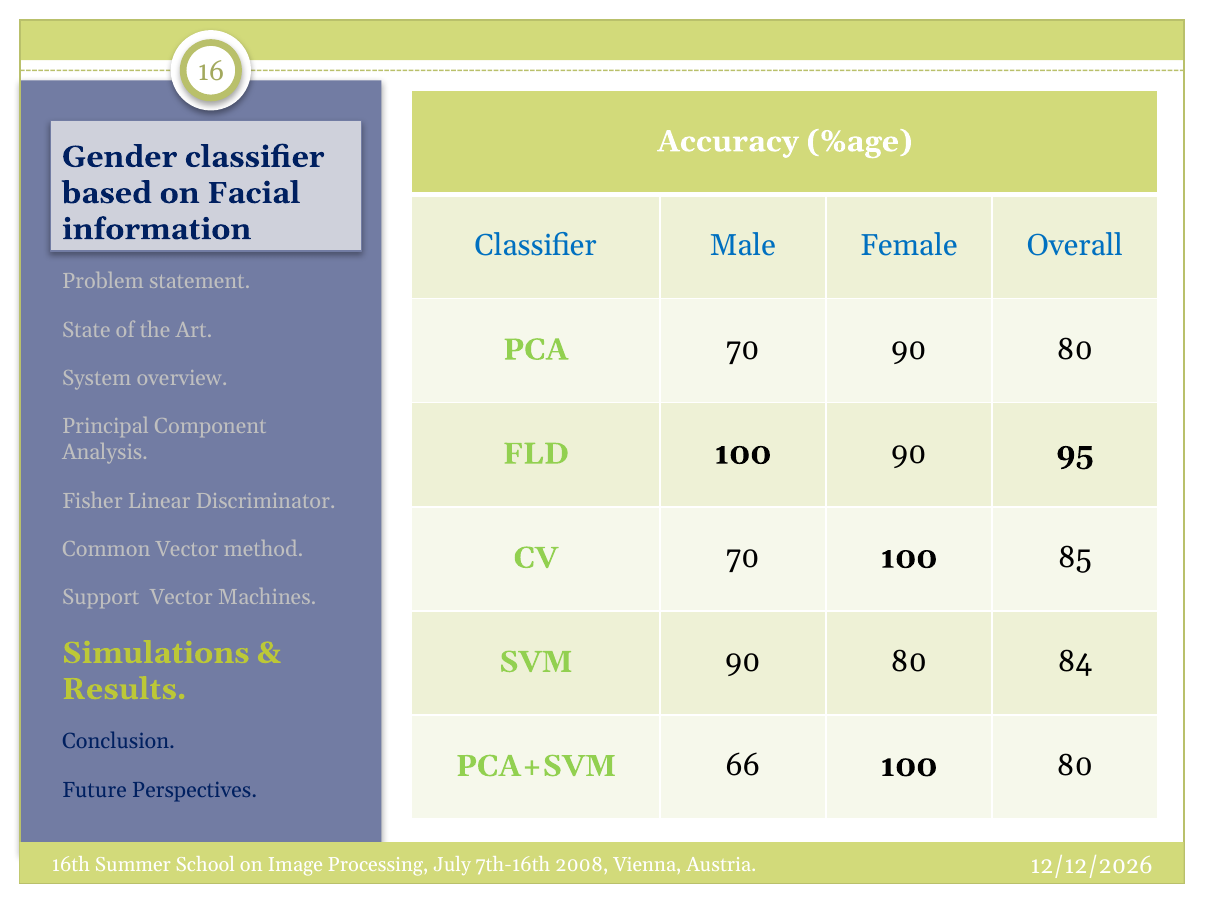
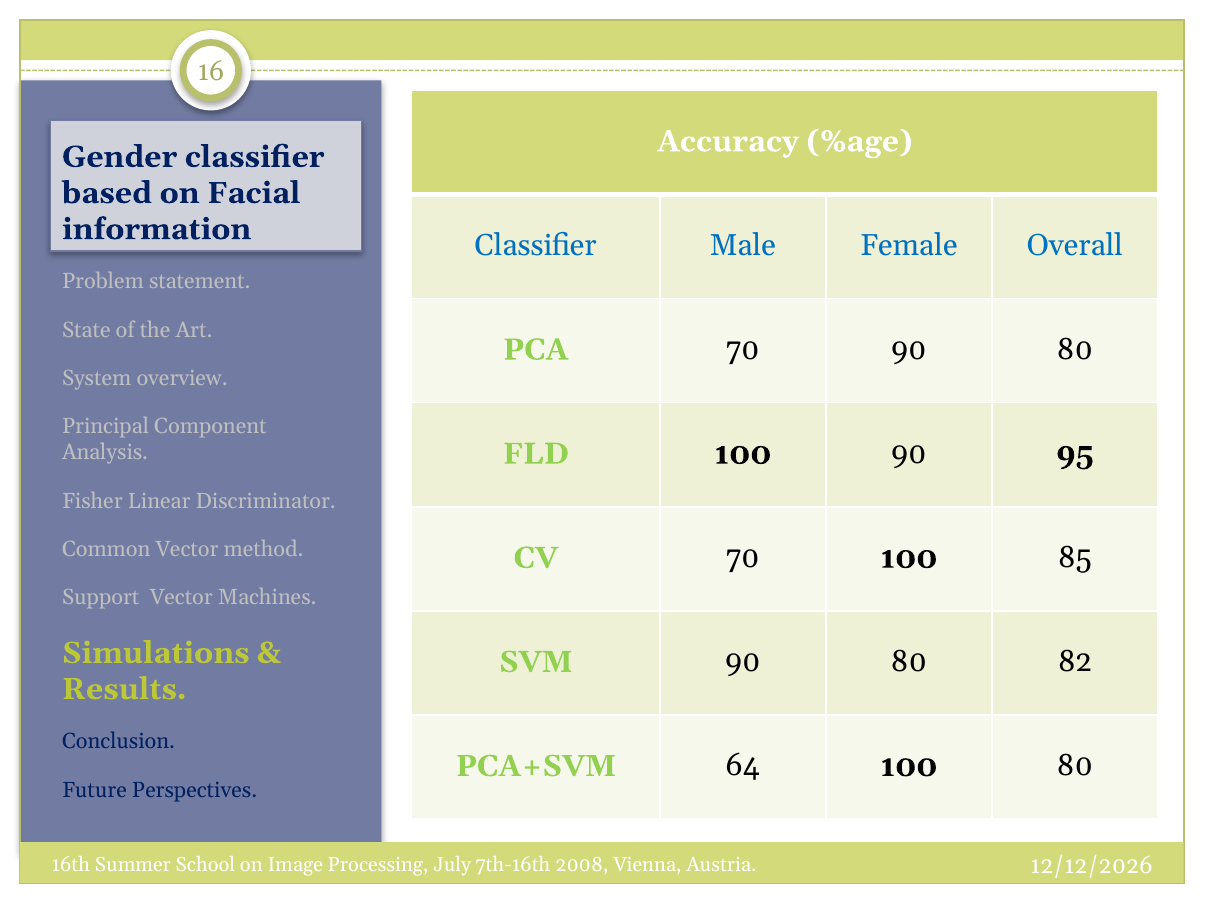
84: 84 -> 82 (1075, 662)
66: 66 -> 64 (743, 766)
